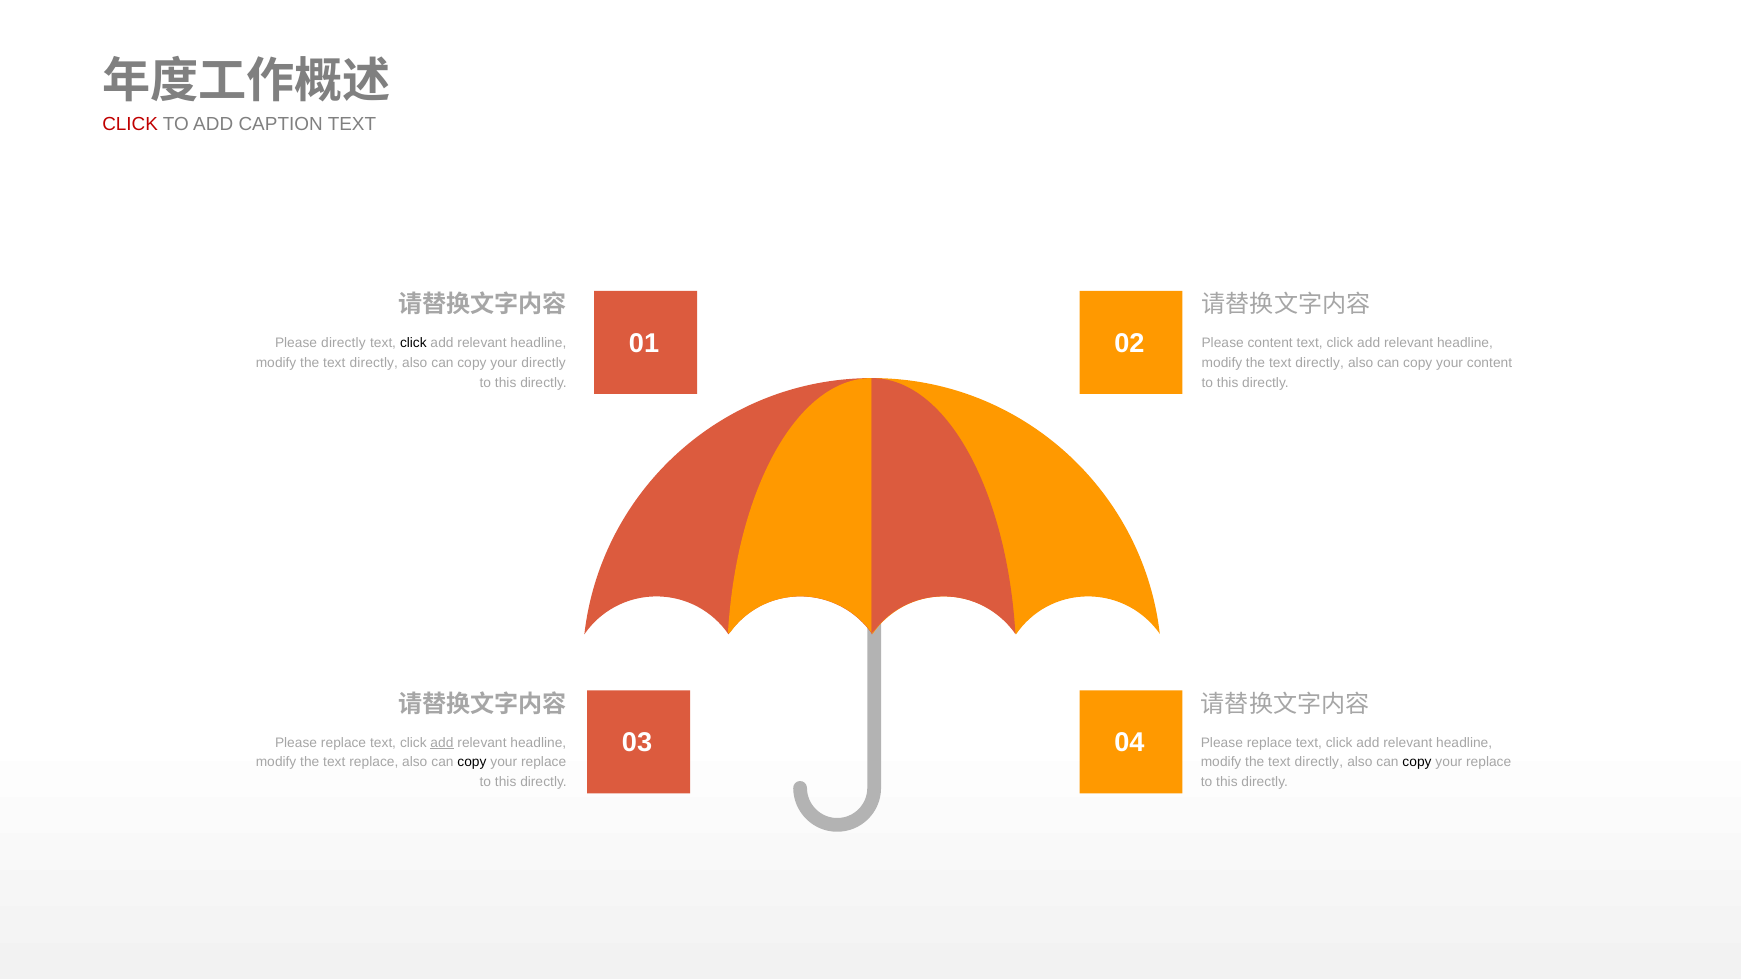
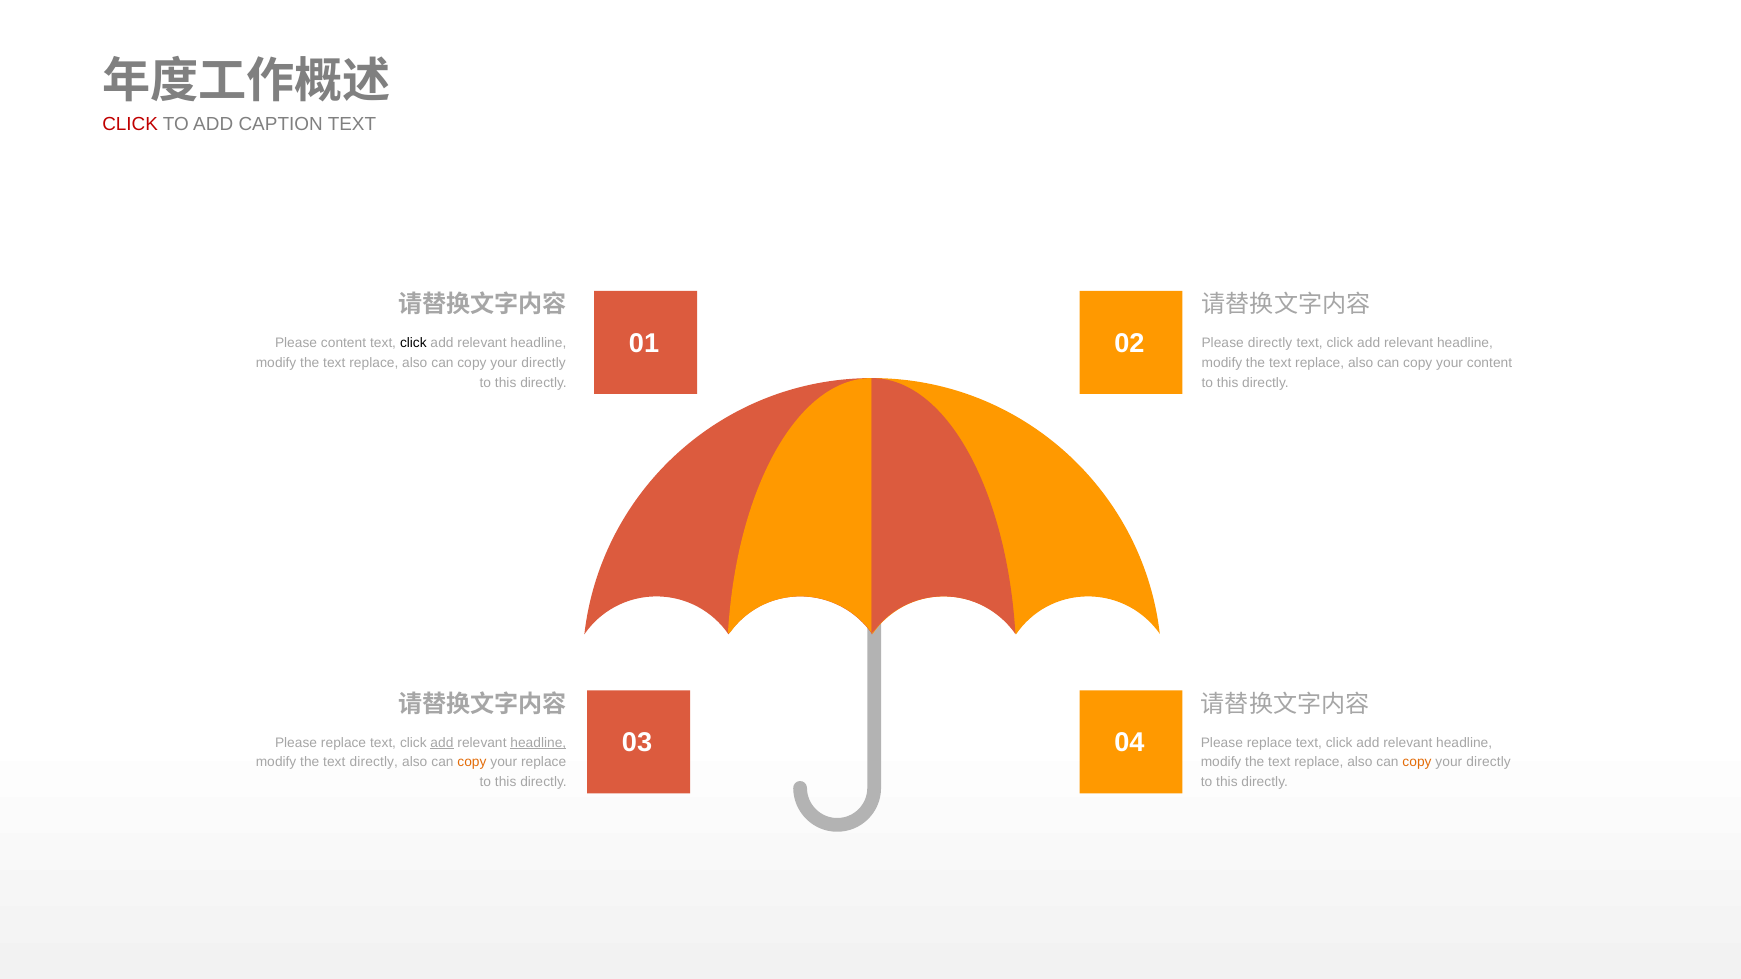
Please directly: directly -> content (344, 343)
Please content: content -> directly (1270, 343)
directly: directly -> replace (374, 363)
directly: directly -> replace (1320, 363)
headline underline: none -> present (538, 743)
text replace: replace -> directly (374, 763)
copy colour: black -> orange (472, 763)
directly: directly -> replace (1319, 763)
copy colour: black -> orange (1417, 763)
replace: replace -> directly (1489, 763)
